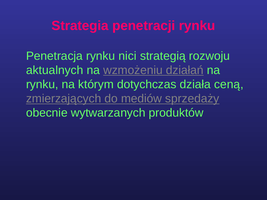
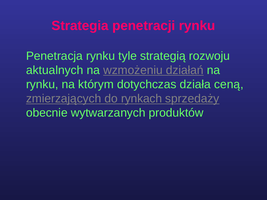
nici: nici -> tyle (128, 56)
mediów: mediów -> rynkach (142, 99)
